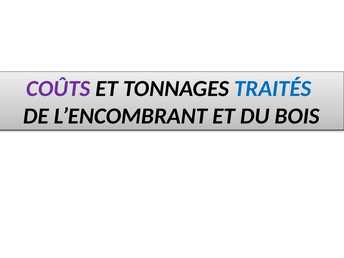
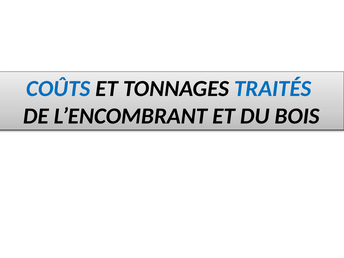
COÛTS colour: purple -> blue (58, 89)
